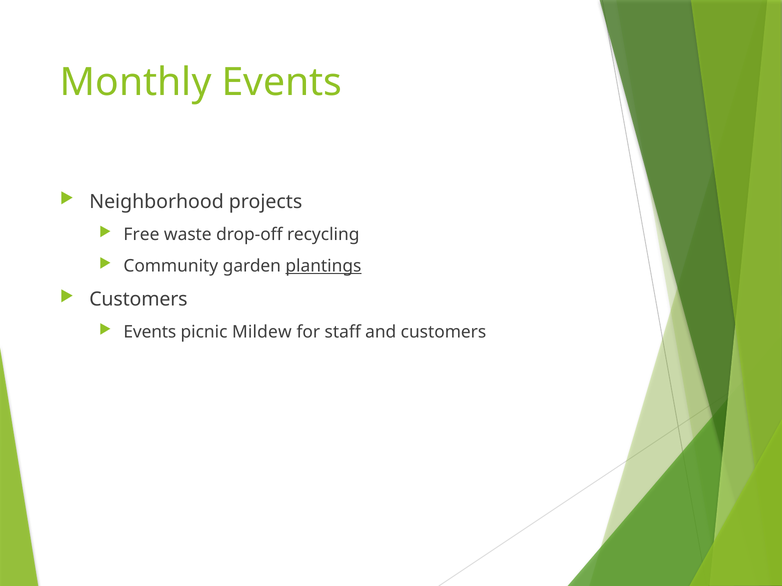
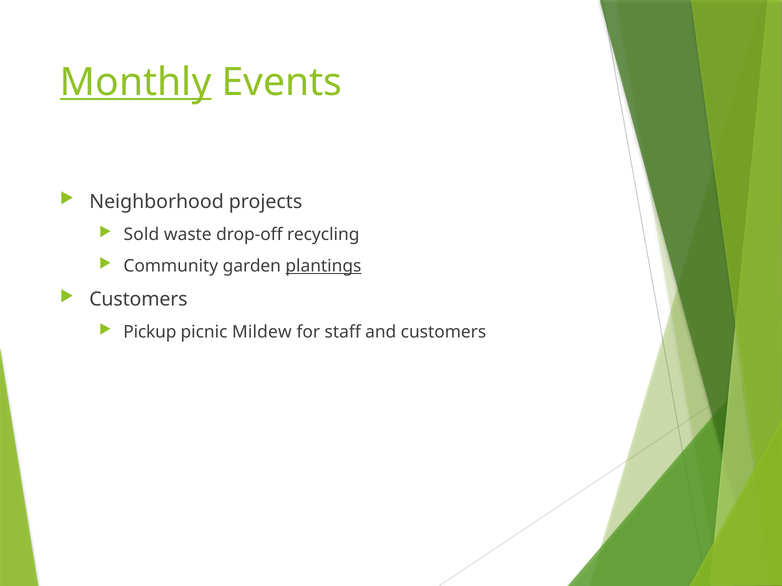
Monthly underline: none -> present (136, 82)
Free: Free -> Sold (141, 235)
Events: Events -> Pickup (150, 332)
